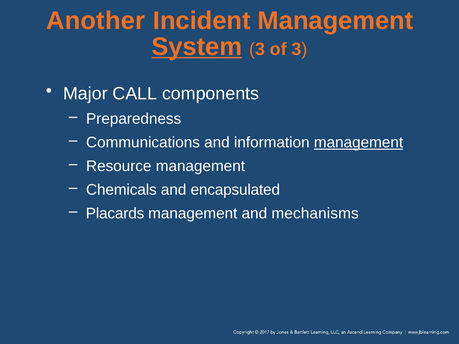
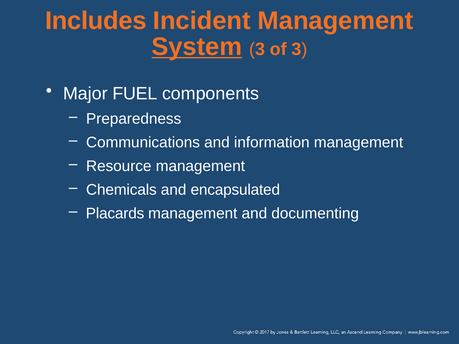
Another: Another -> Includes (96, 21)
CALL: CALL -> FUEL (135, 94)
management underline: present -> none (359, 143)
mechanisms: mechanisms -> documenting (315, 214)
